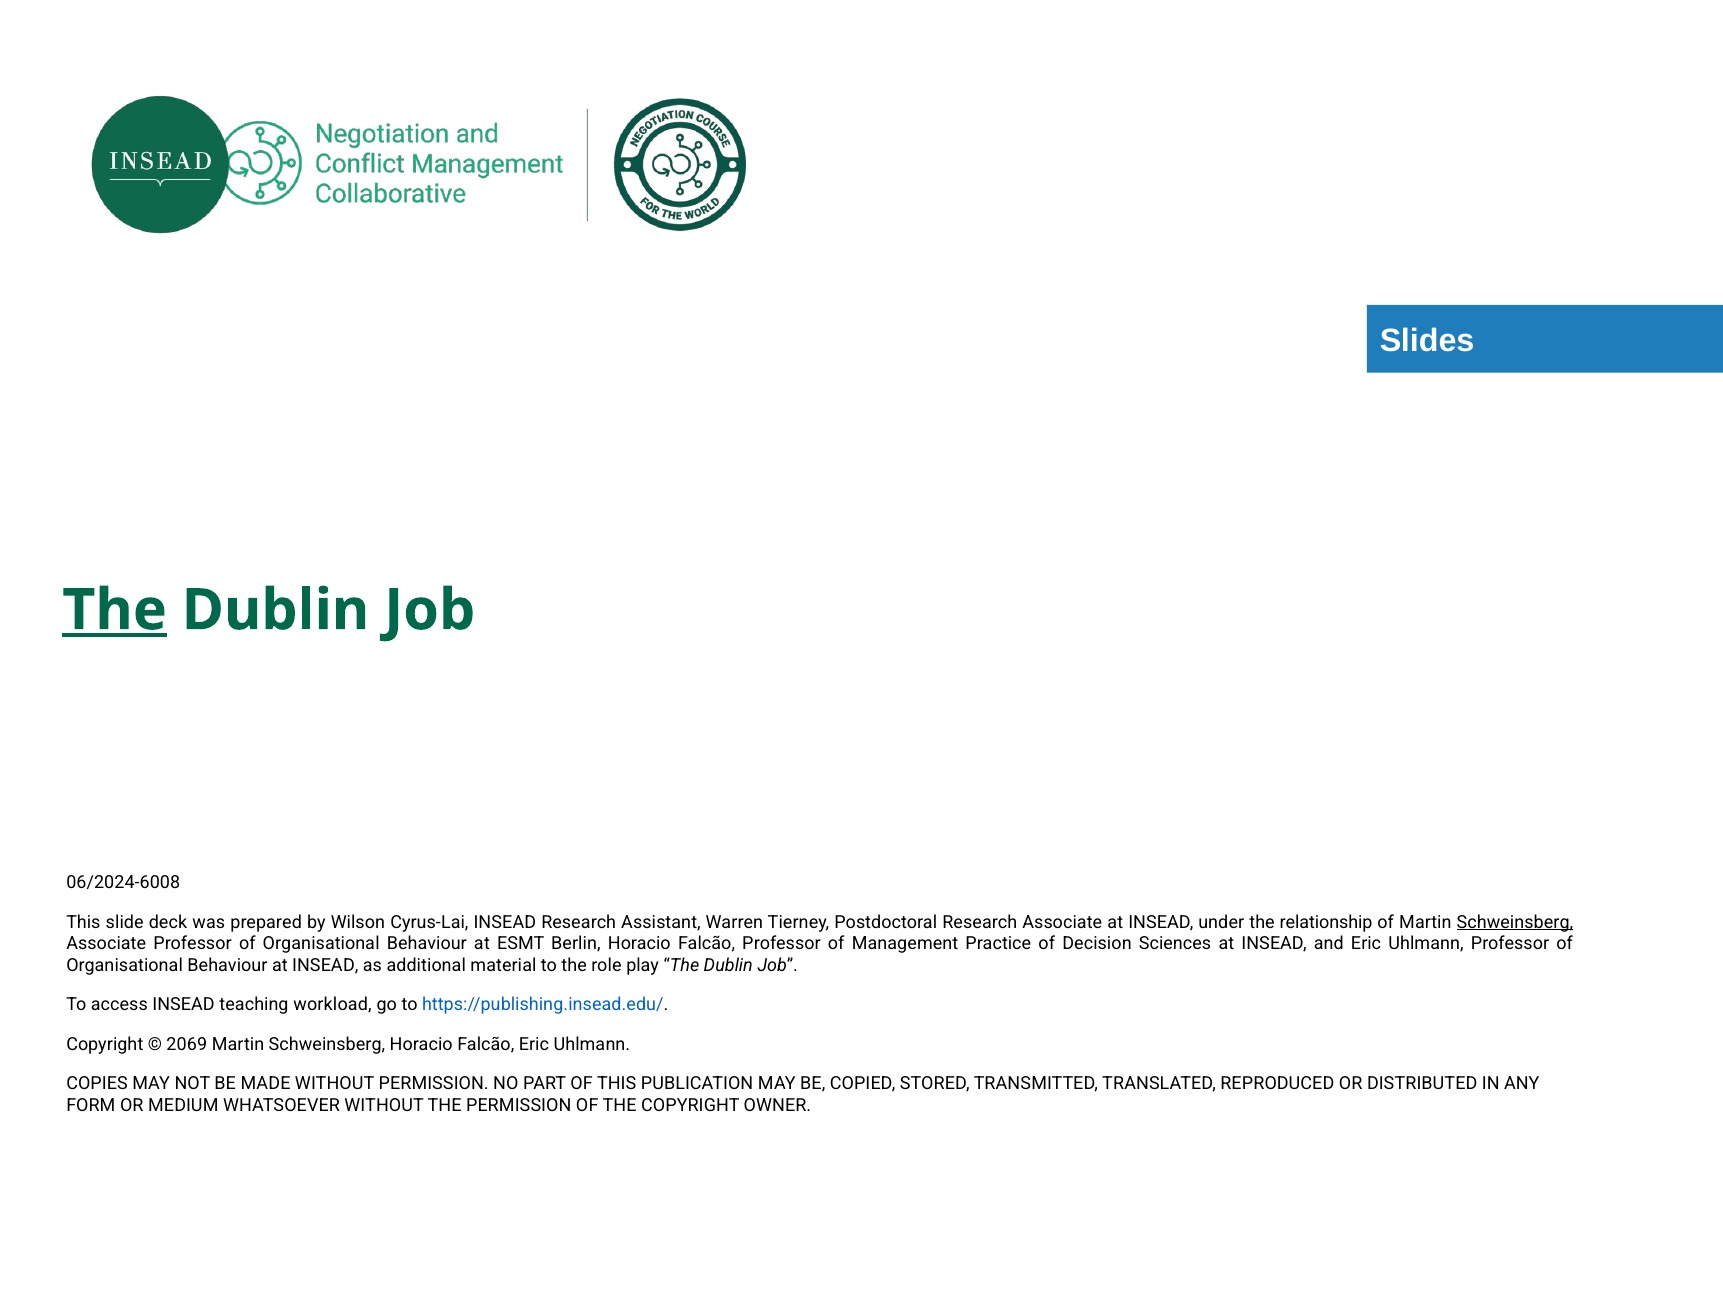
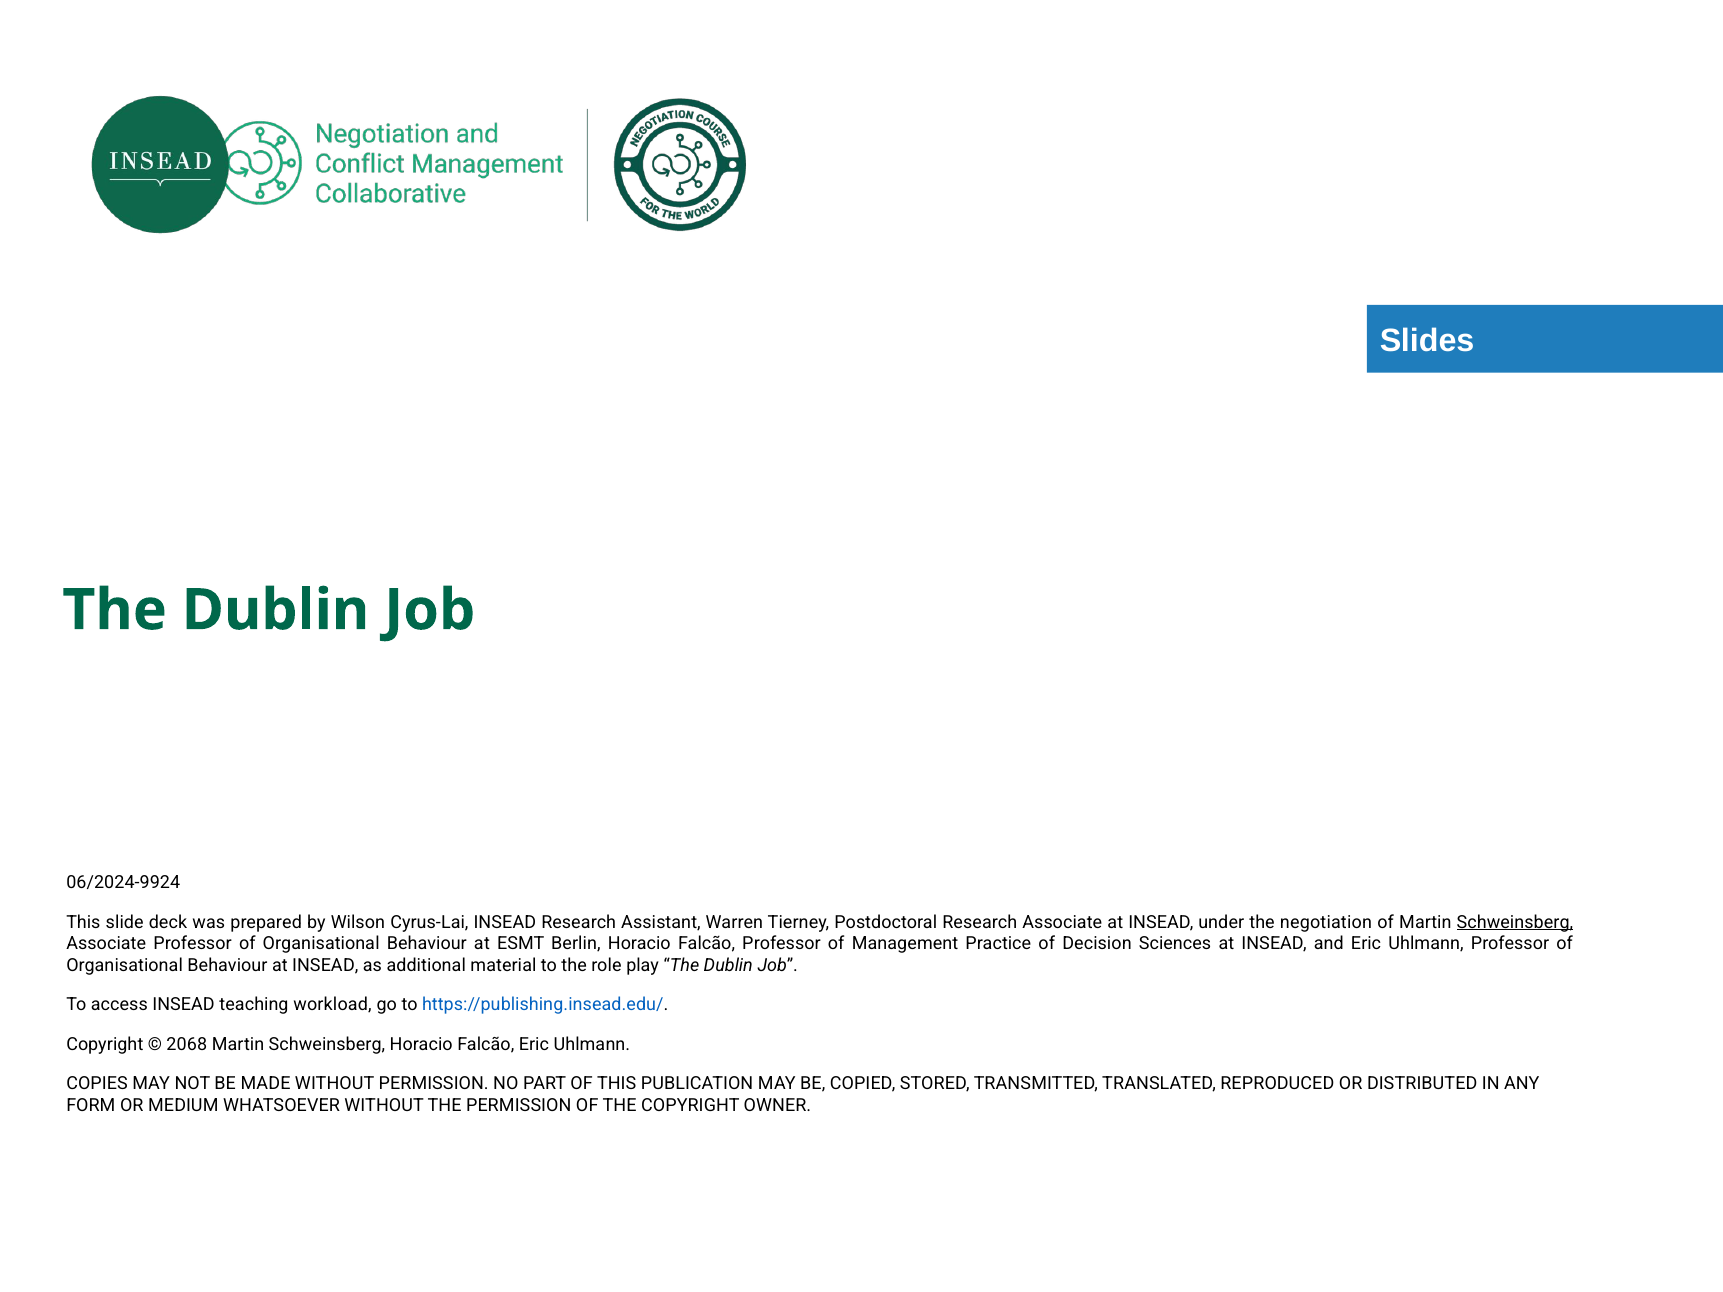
The underline: present -> none (115, 610)
06/2024-6008: 06/2024-6008 -> 06/2024-9924 (123, 883)
relationship: relationship -> negotiation (1326, 922)
2069: 2069 -> 2068 (187, 1045)
